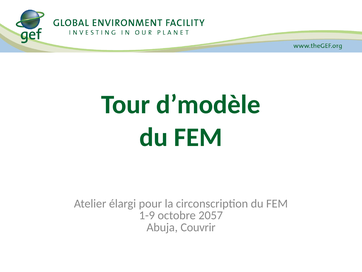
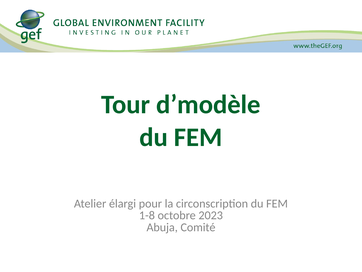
1-9: 1-9 -> 1-8 (147, 215)
2057: 2057 -> 2023 (211, 215)
Couvrir: Couvrir -> Comité (198, 227)
